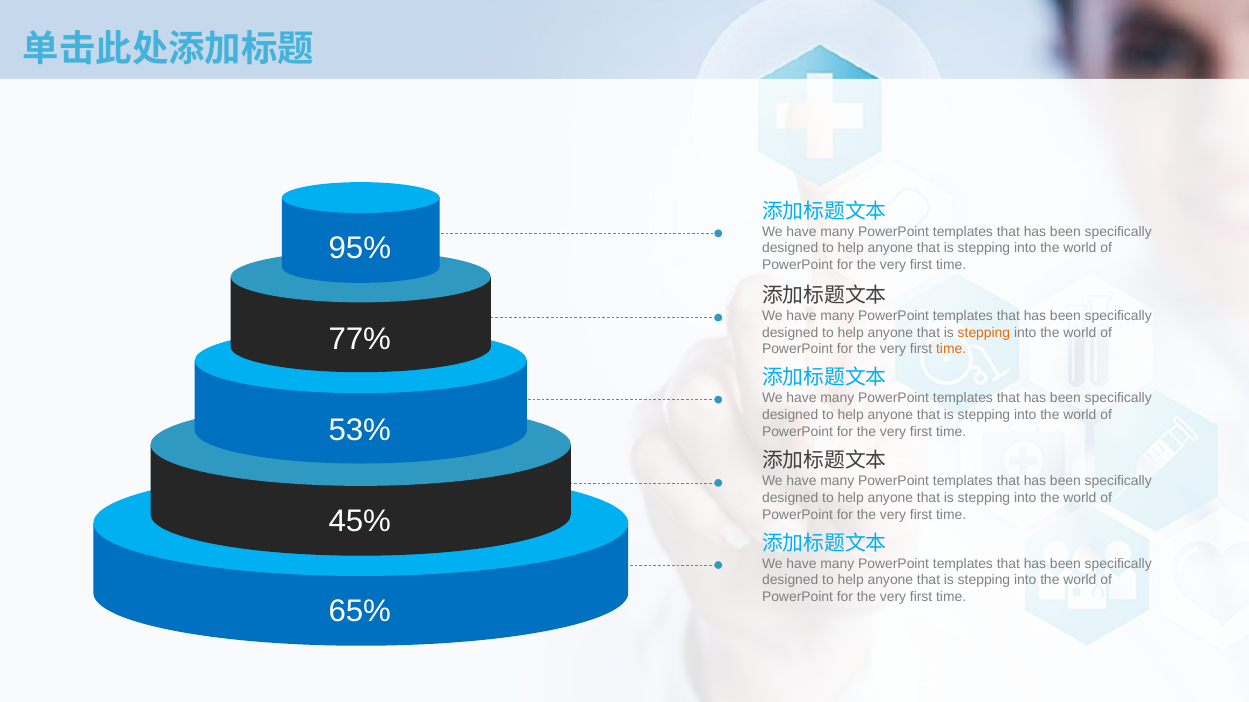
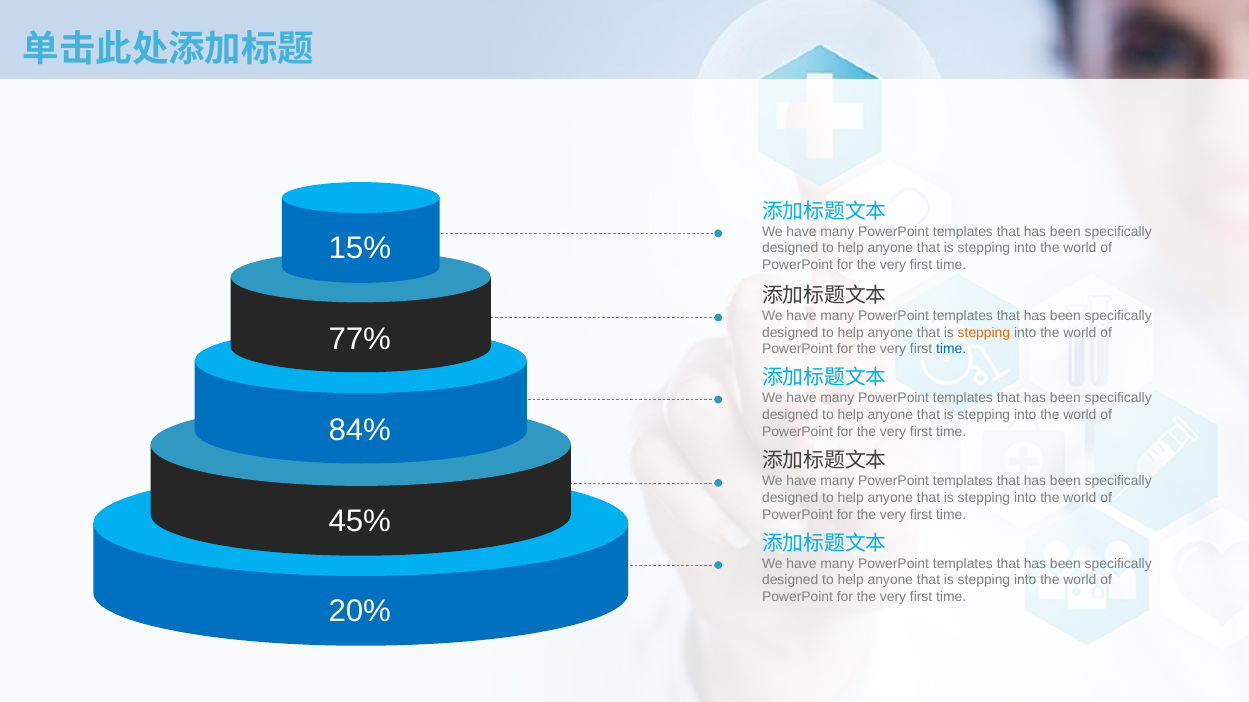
95%: 95% -> 15% (360, 248)
time colour: orange -> blue (951, 350)
53%: 53% -> 84% (360, 431)
65%: 65% -> 20% (360, 612)
